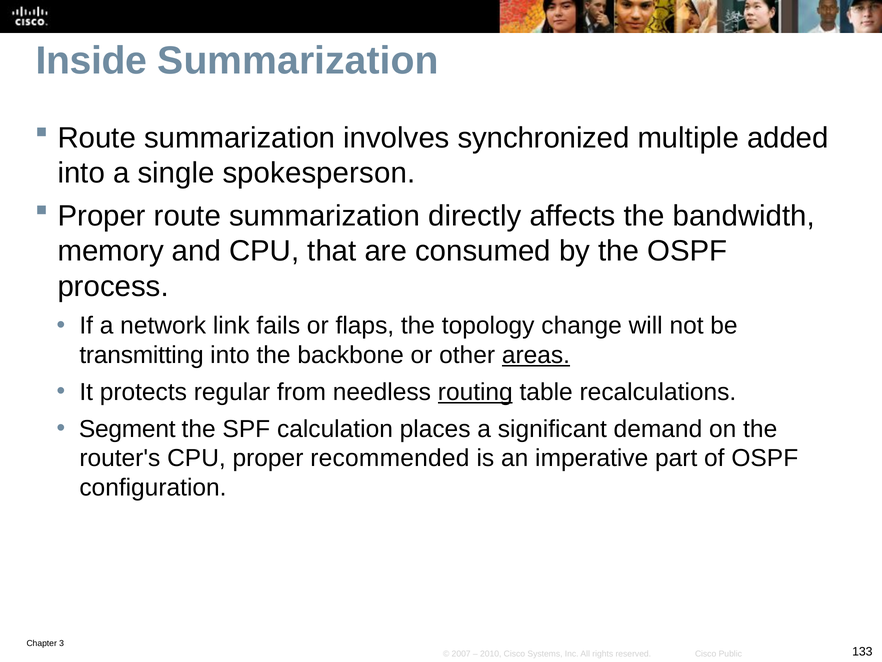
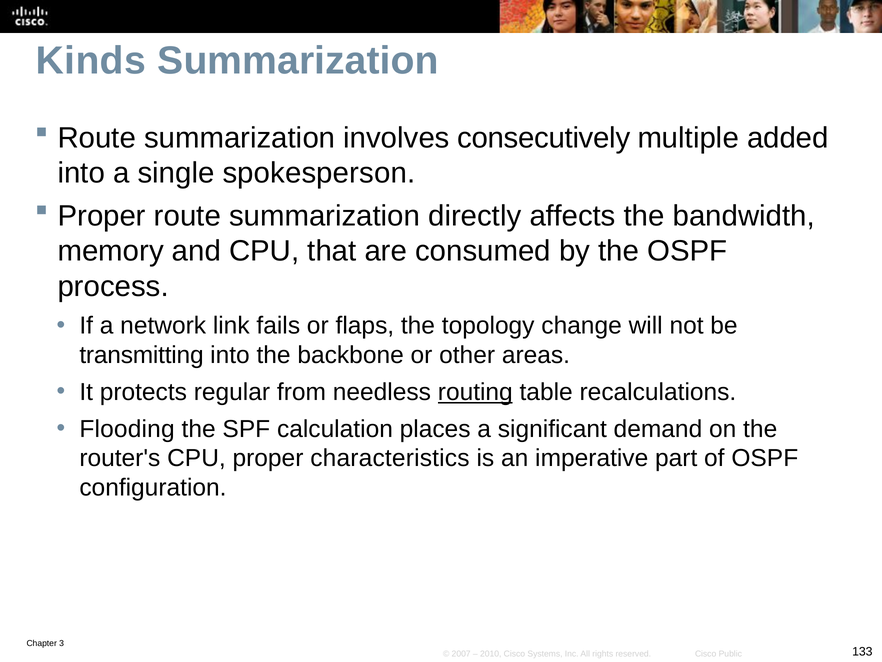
Inside: Inside -> Kinds (91, 61)
synchronized: synchronized -> consecutively (544, 138)
areas underline: present -> none (536, 355)
Segment: Segment -> Flooding (127, 429)
recommended: recommended -> characteristics (390, 458)
